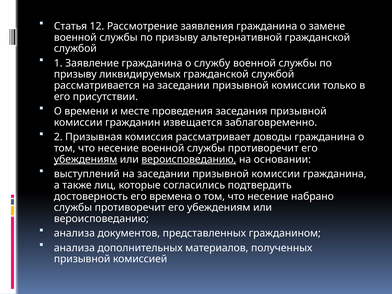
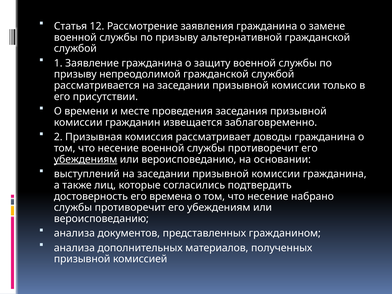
службу: службу -> защиту (212, 63)
ликвидируемых: ликвидируемых -> непреодолимой (140, 74)
вероисповеданию underline: present -> none (189, 159)
